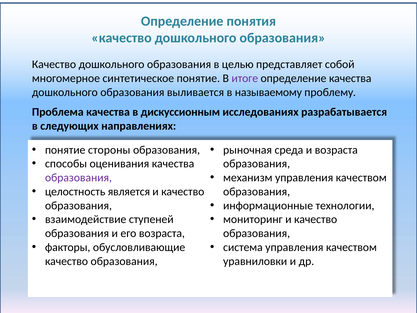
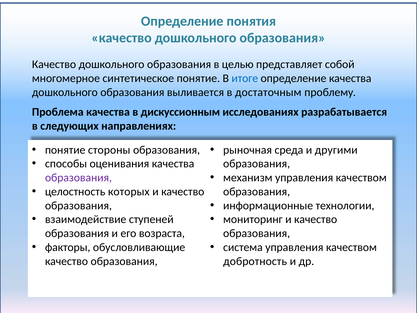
итоге colour: purple -> blue (245, 78)
называемому: называемому -> достаточным (268, 92)
и возраста: возраста -> другими (336, 150)
является: является -> которых (129, 191)
уравниловки: уравниловки -> добротность (255, 261)
